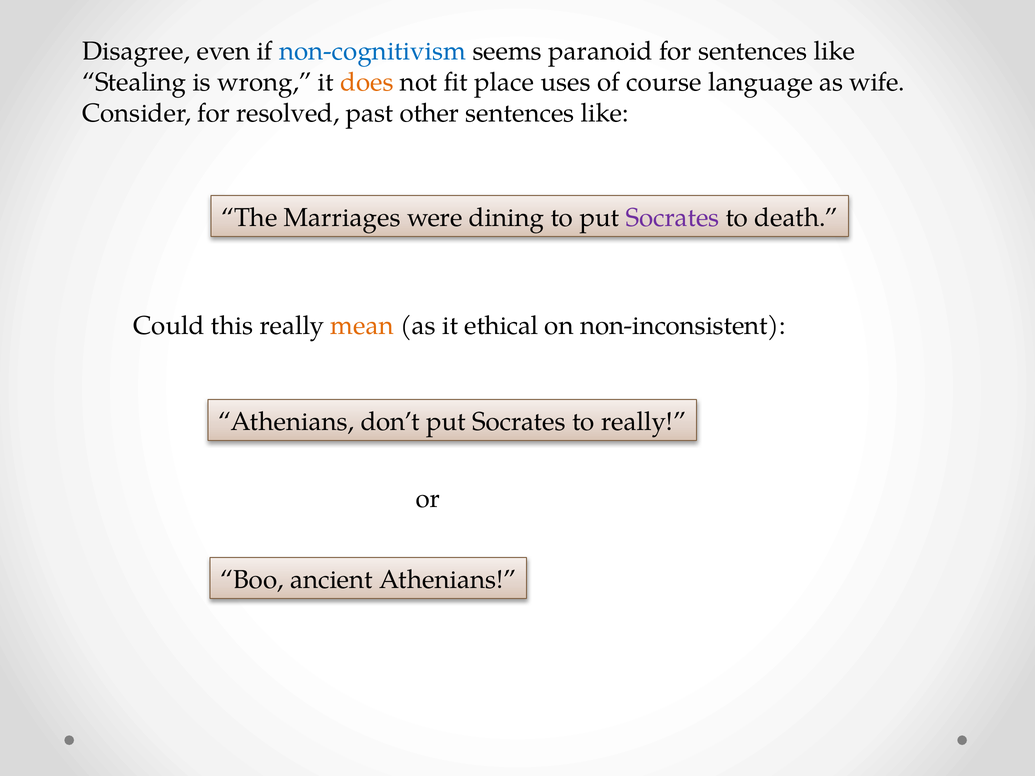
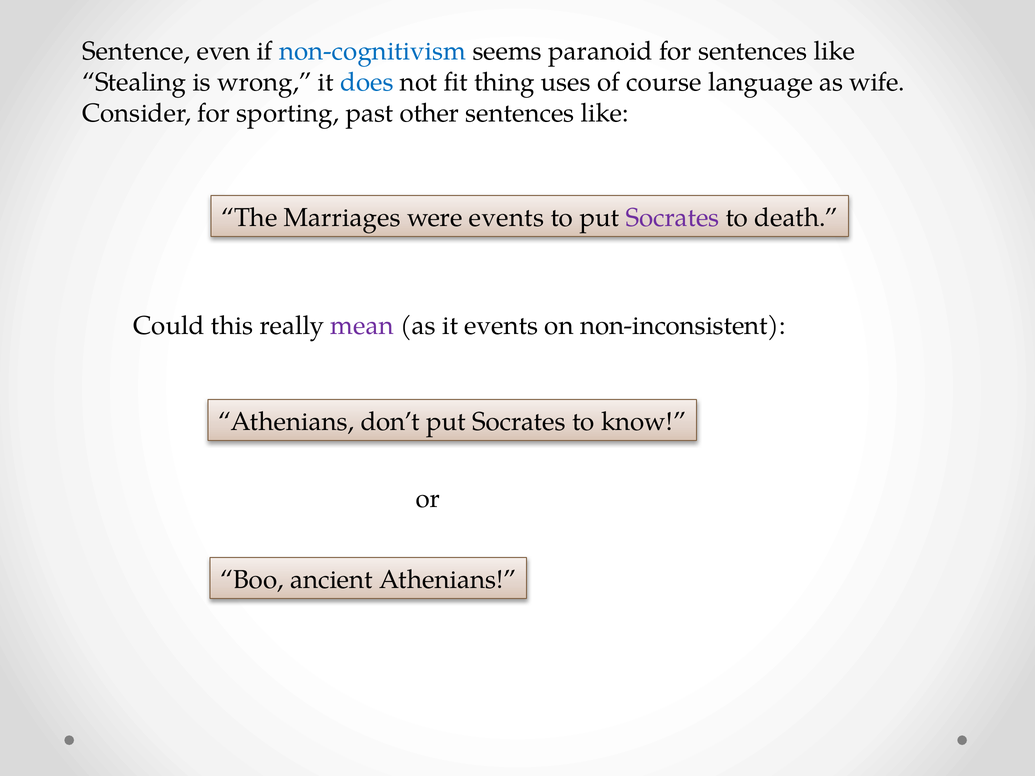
Disagree: Disagree -> Sentence (136, 51)
does colour: orange -> blue (367, 82)
place: place -> thing (504, 82)
resolved: resolved -> sporting (288, 113)
were dining: dining -> events (506, 218)
mean colour: orange -> purple (362, 326)
it ethical: ethical -> events (501, 326)
to really: really -> know (644, 422)
